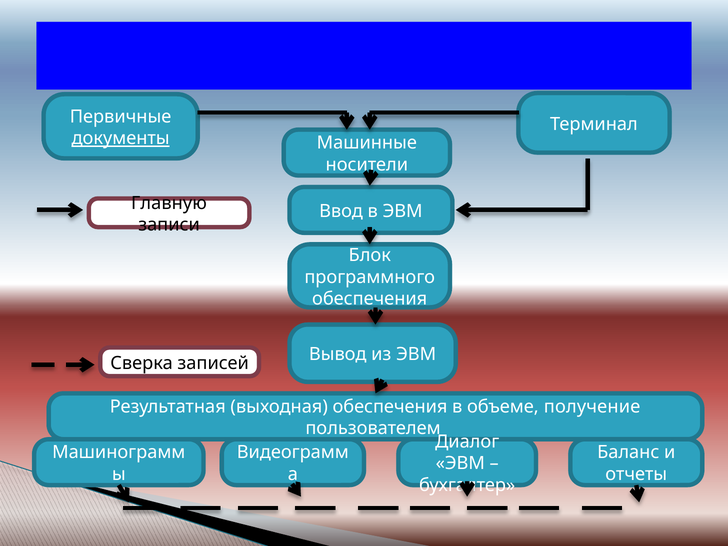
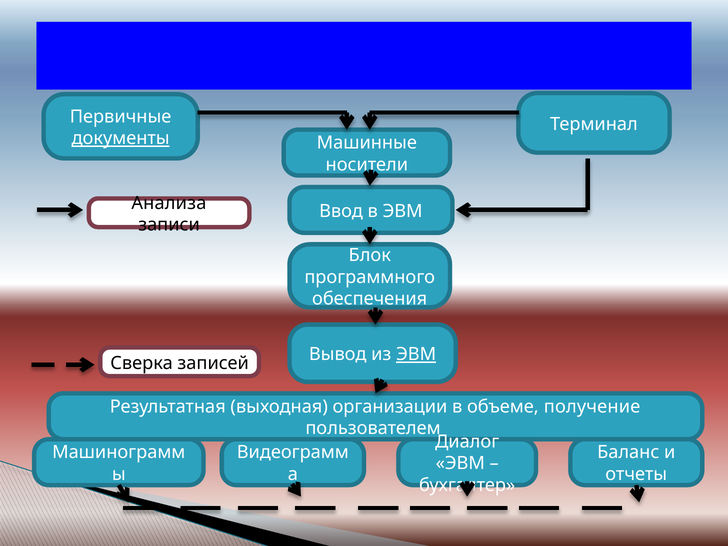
Главную: Главную -> Анализа (169, 203)
ЭВМ underline: none -> present (416, 354)
выходная обеспечения: обеспечения -> организации (390, 407)
